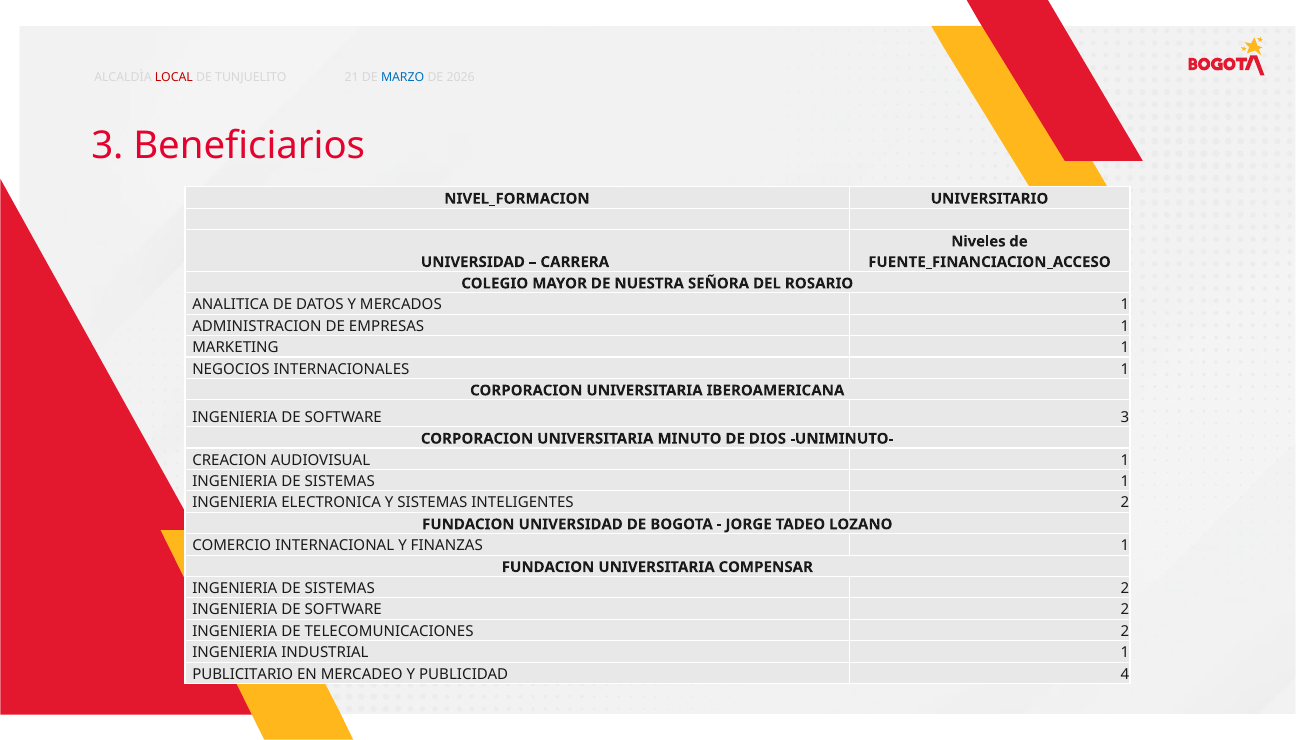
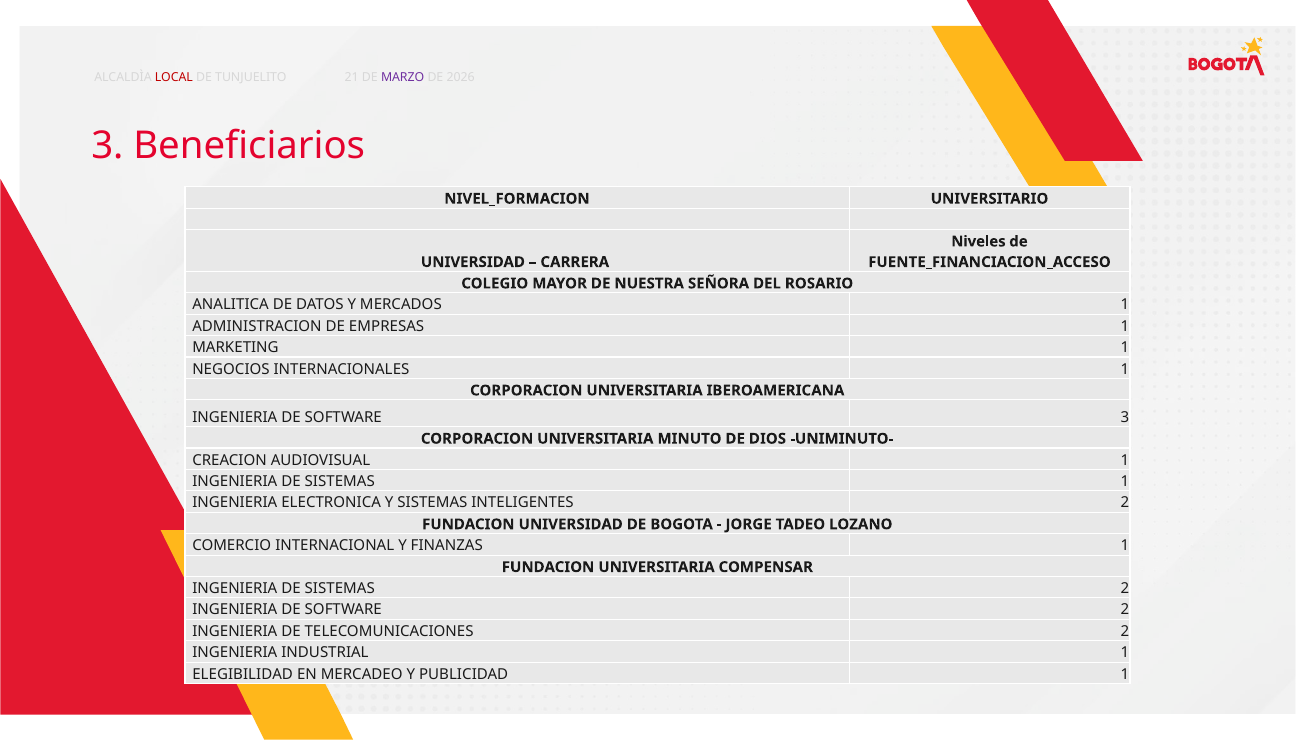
MARZO colour: blue -> purple (403, 77)
PUBLICITARIO: PUBLICITARIO -> ELEGIBILIDAD (243, 674)
PUBLICIDAD 4: 4 -> 1 (1125, 674)
